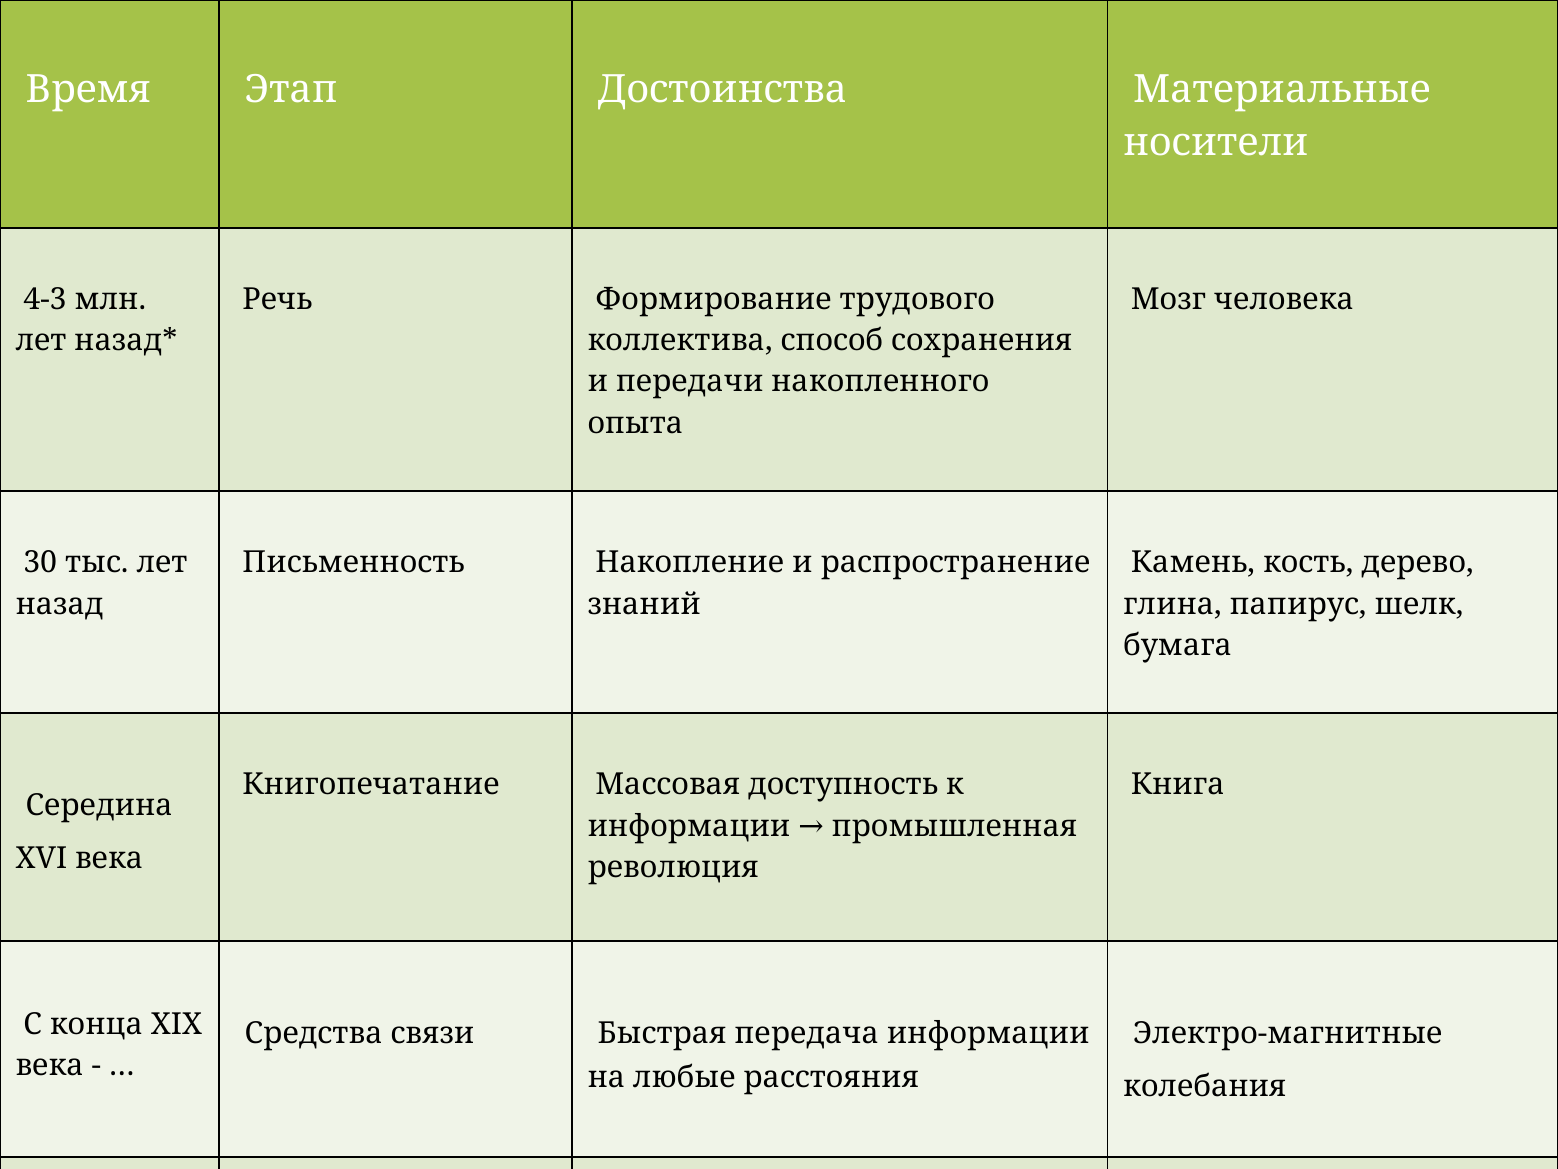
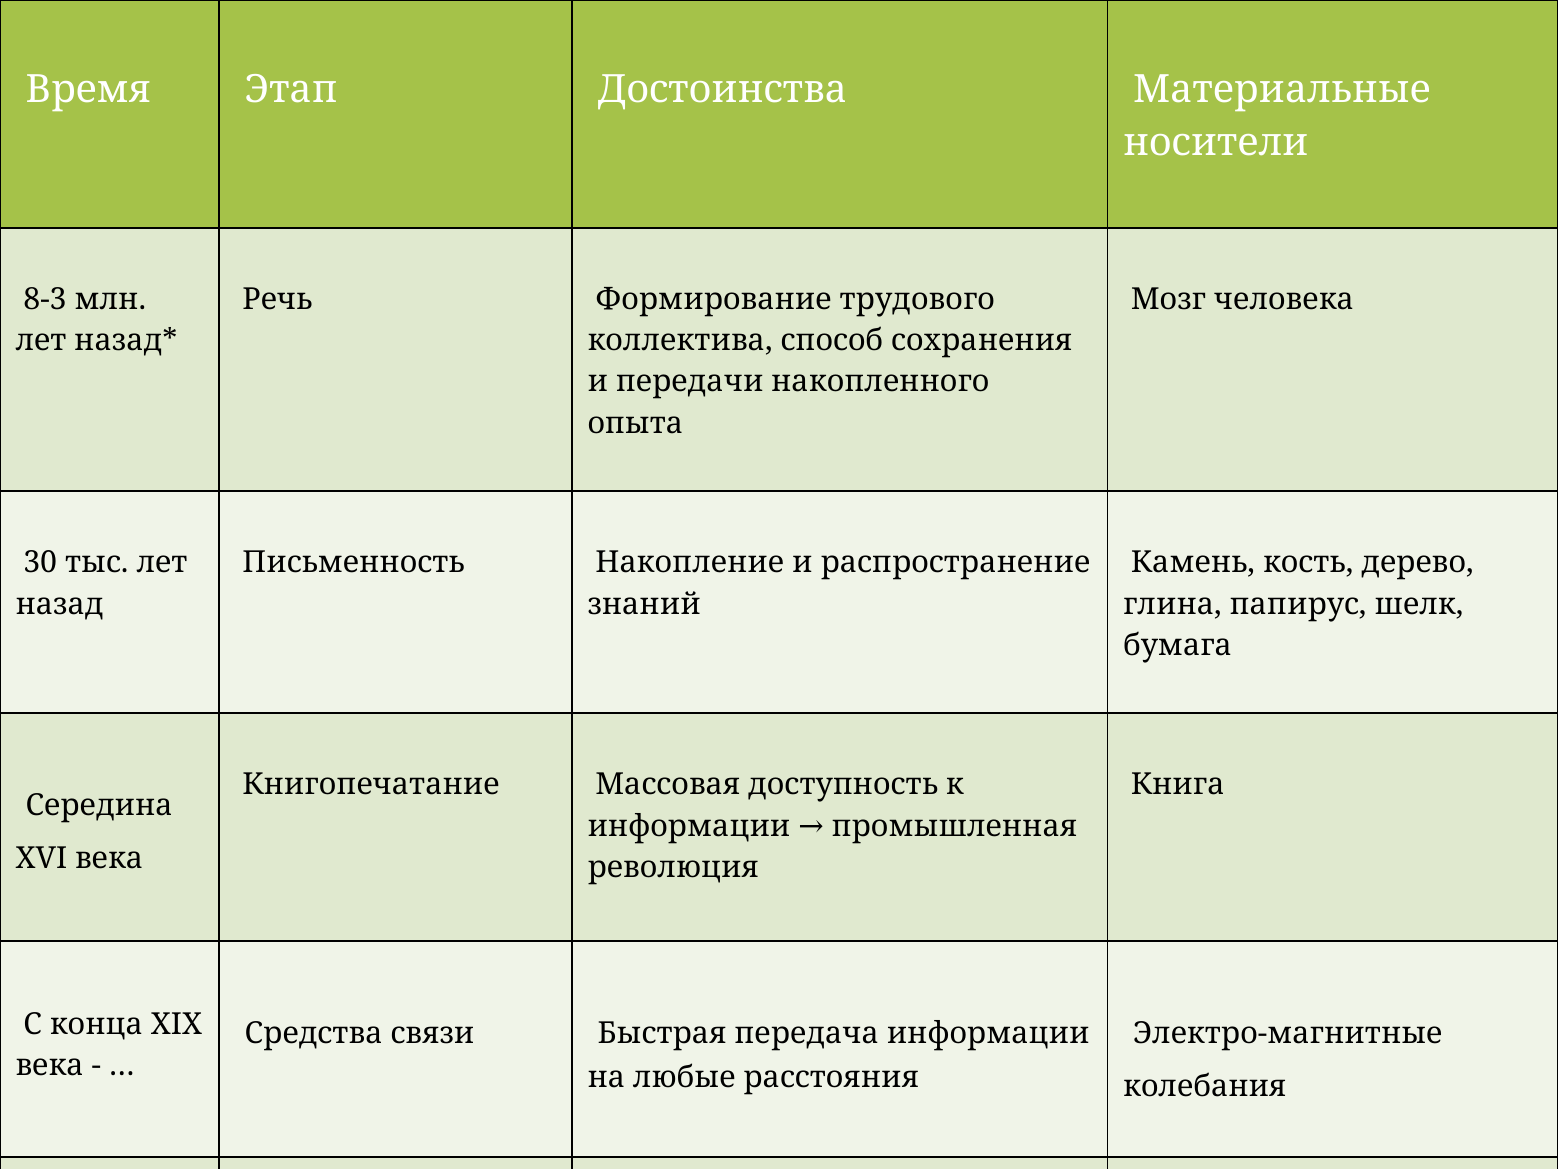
4-3: 4-3 -> 8-3 (45, 299)
